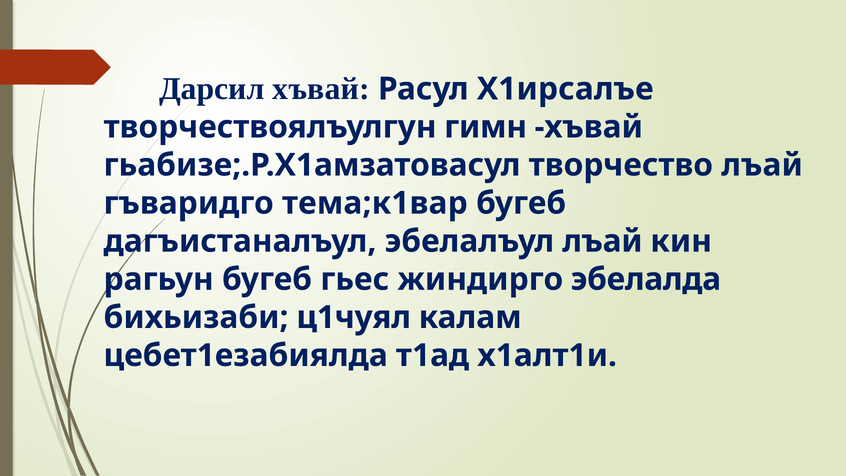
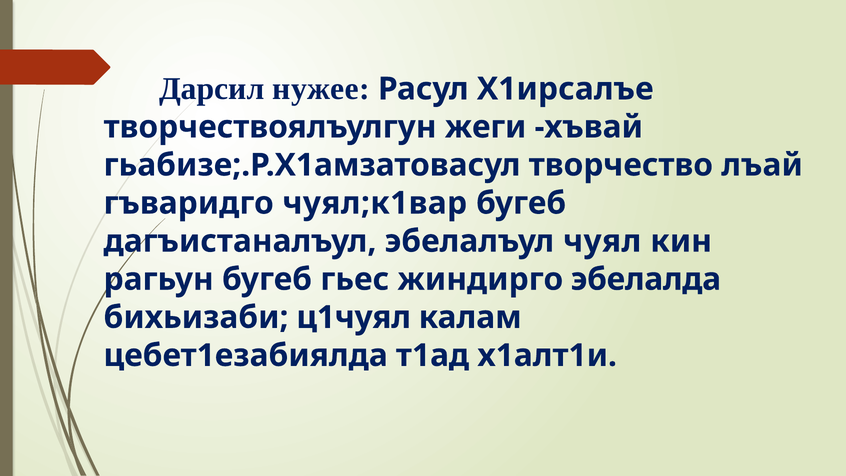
Дарсил хъвай: хъвай -> нужее (321, 89)
гимн: гимн -> жеги (486, 127)
тема;к1вар: тема;к1вар -> чуял;к1вар (375, 203)
эбелалъул лъай: лъай -> чуял (602, 241)
